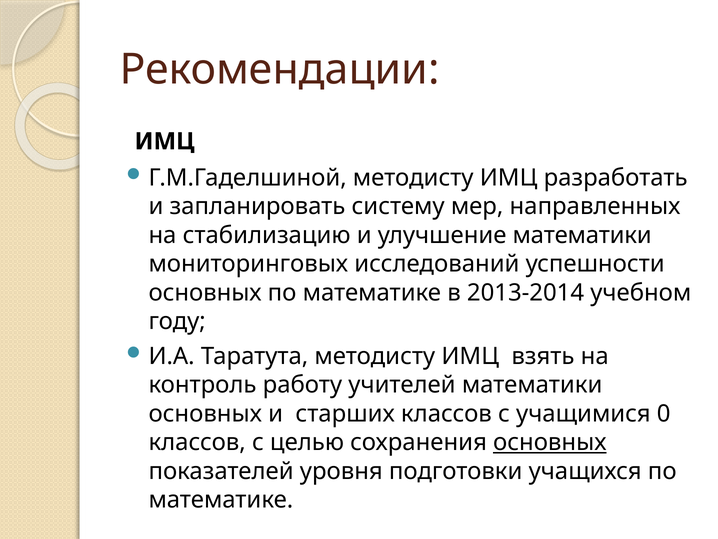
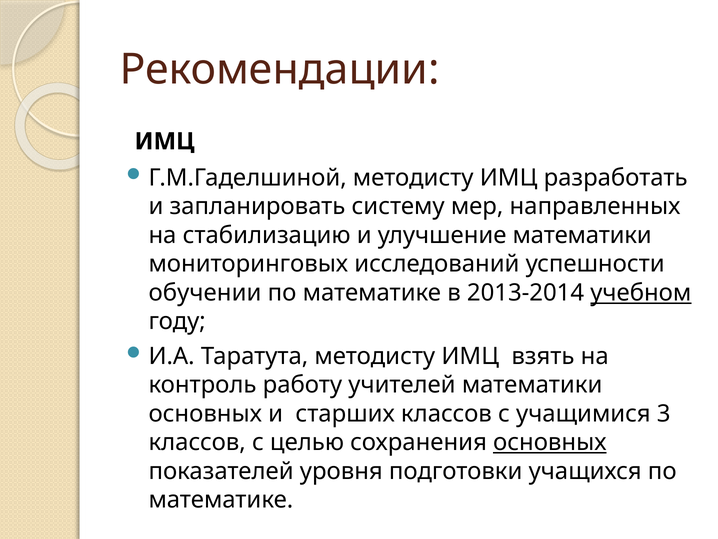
основных: основных -> обучении (205, 293)
учебном underline: none -> present (641, 293)
0: 0 -> 3 (664, 413)
